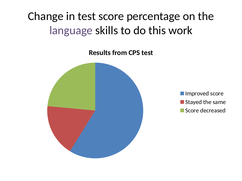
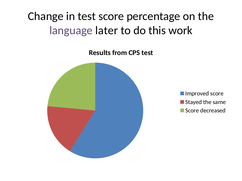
skills: skills -> later (107, 30)
